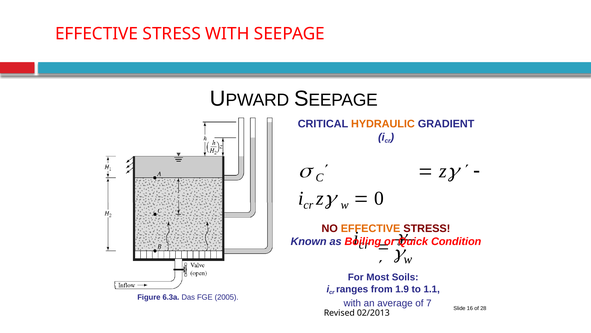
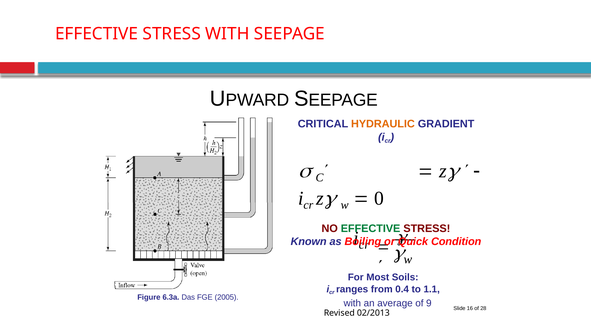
EFFECTIVE colour: orange -> green (371, 228)
1.9: 1.9 -> 0.4 (402, 289)
7: 7 -> 9 (429, 303)
